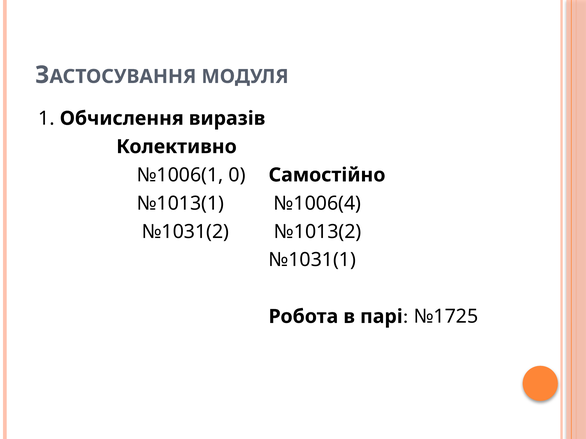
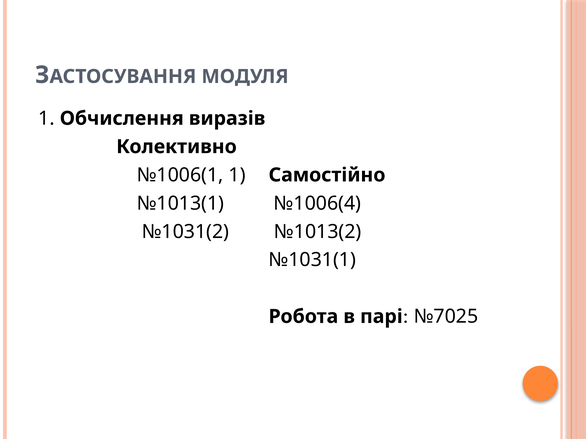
№1006(1 0: 0 -> 1 (237, 175)
№1725: №1725 -> №7025 (446, 317)
